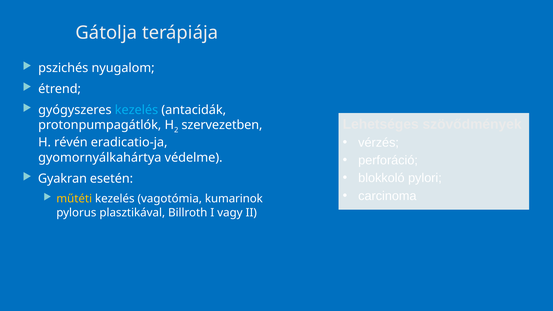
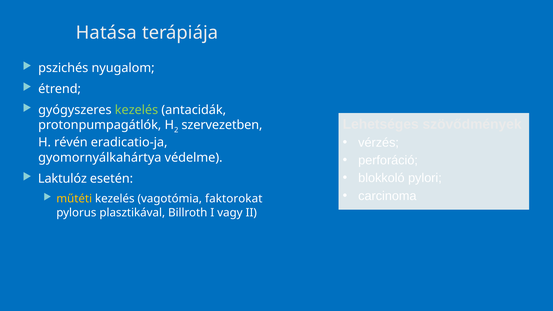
Gátolja: Gátolja -> Hatása (106, 33)
kezelés colour: light blue -> light green (136, 110)
Gyakran: Gyakran -> Laktulóz (62, 179)
kumarinok: kumarinok -> faktorokat (234, 199)
